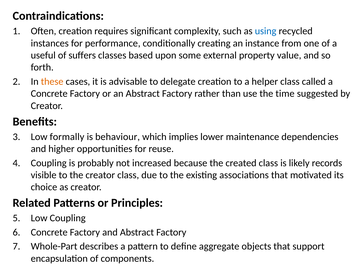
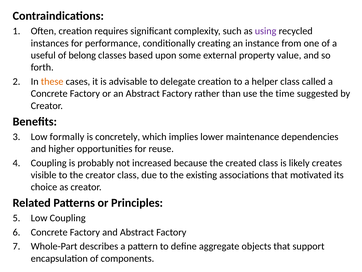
using colour: blue -> purple (266, 31)
suffers: suffers -> belong (82, 55)
behaviour: behaviour -> concretely (118, 136)
records: records -> creates (327, 163)
